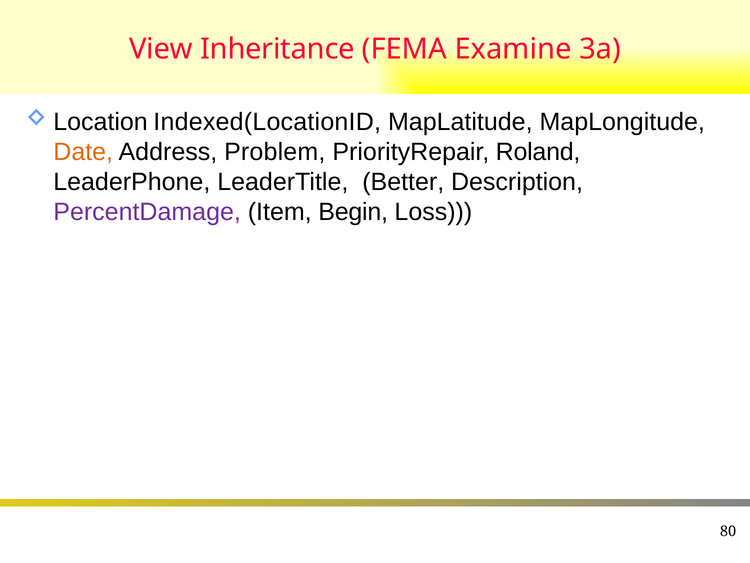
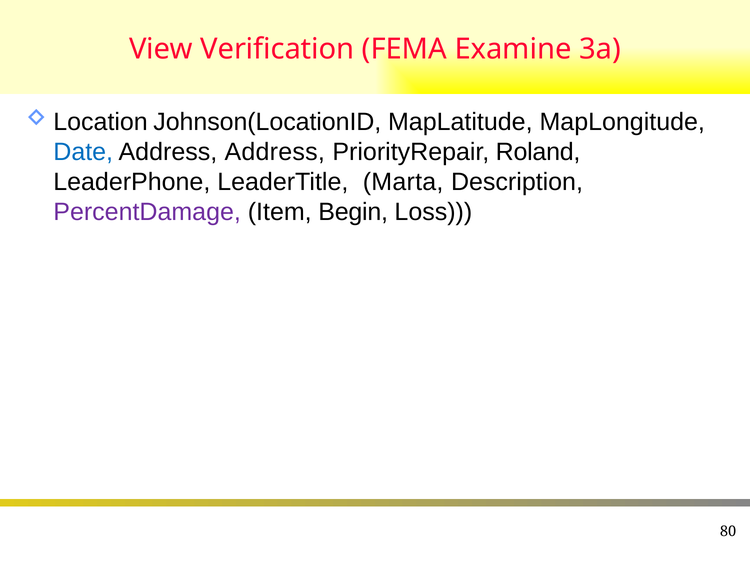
Inheritance: Inheritance -> Verification (277, 49)
Indexed(LocationID: Indexed(LocationID -> Johnson(LocationID (267, 122)
Date colour: orange -> blue (83, 152)
Address Problem: Problem -> Address (275, 152)
Better: Better -> Marta (403, 182)
